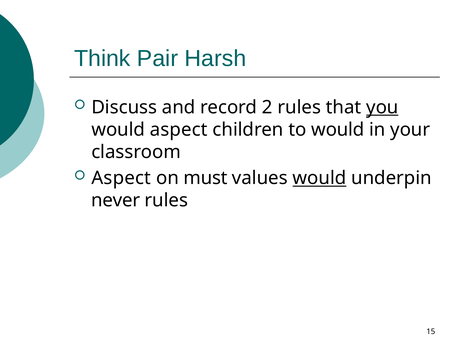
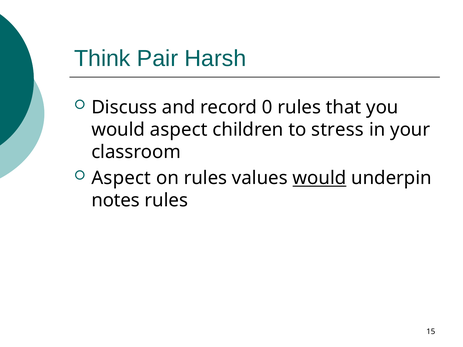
2: 2 -> 0 (267, 107)
you underline: present -> none (382, 107)
to would: would -> stress (338, 130)
on must: must -> rules (205, 178)
never: never -> notes (116, 201)
